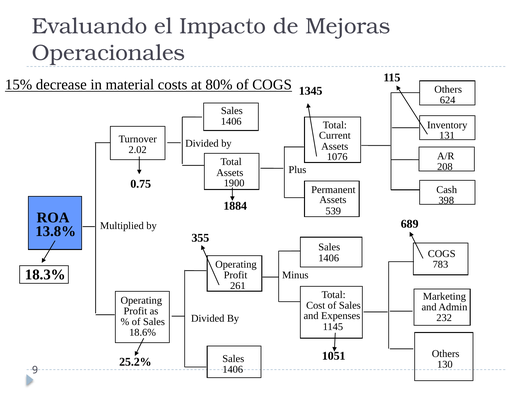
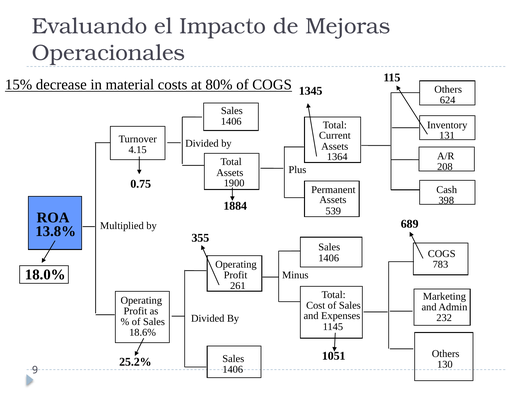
2.02: 2.02 -> 4.15 (138, 150)
1076: 1076 -> 1364 (337, 157)
18.3%: 18.3% -> 18.0% (45, 274)
